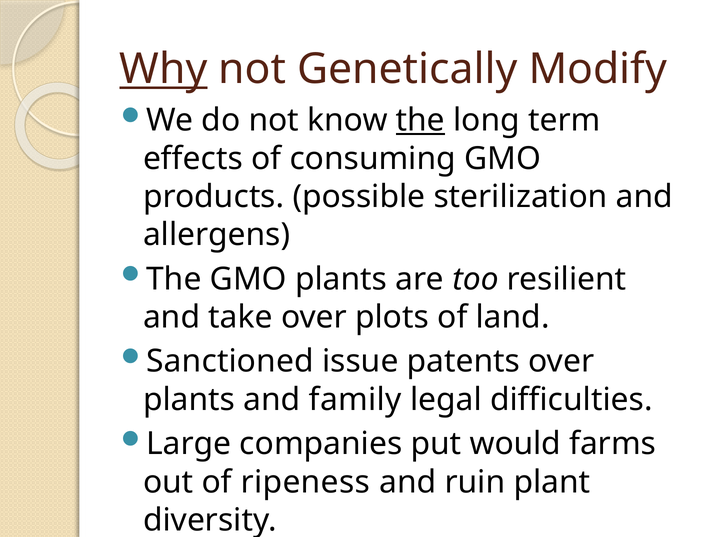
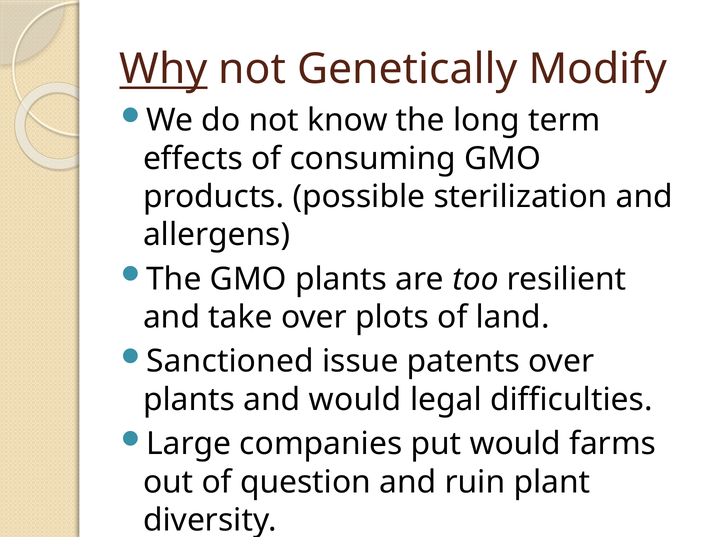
the underline: present -> none (420, 120)
and family: family -> would (355, 400)
ripeness: ripeness -> question (306, 482)
